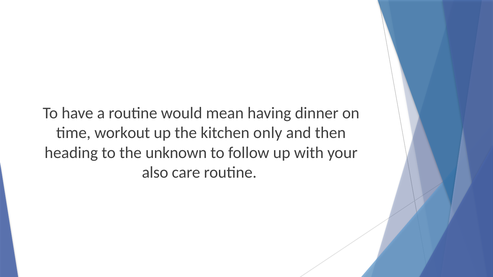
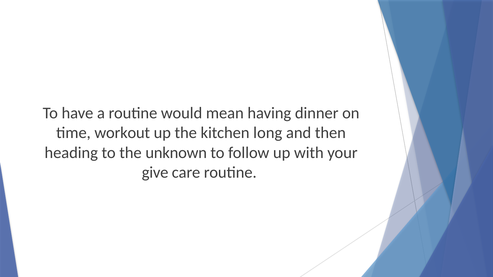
only: only -> long (268, 133)
also: also -> give (155, 172)
